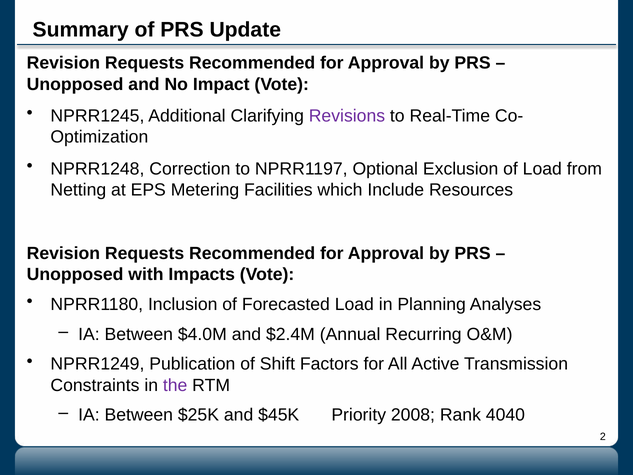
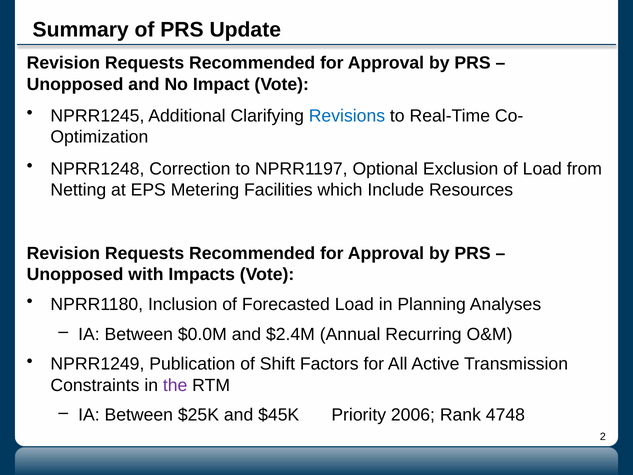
Revisions colour: purple -> blue (347, 116)
$4.0M: $4.0M -> $0.0M (202, 334)
2008: 2008 -> 2006 (413, 415)
4040: 4040 -> 4748 (505, 415)
